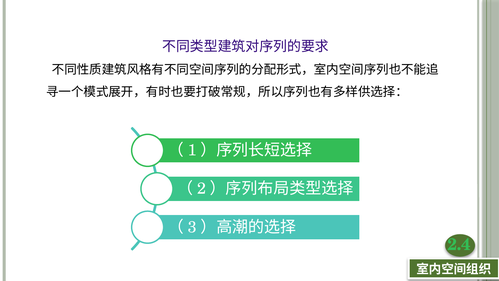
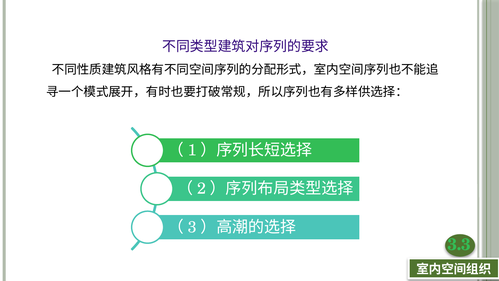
2.4: 2.4 -> 3.3 (459, 244)
